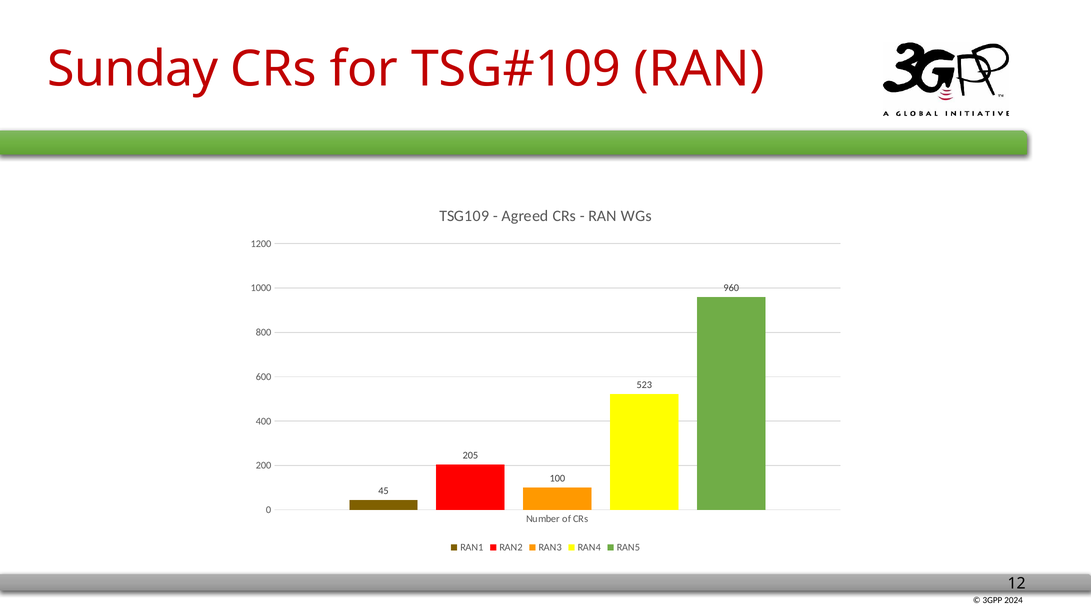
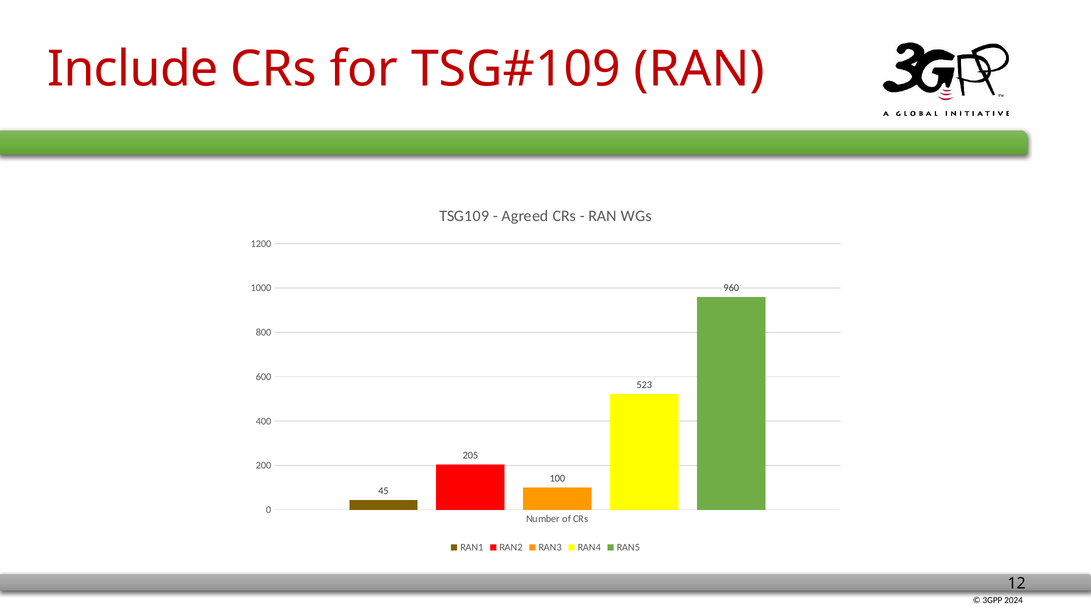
Sunday: Sunday -> Include (133, 69)
